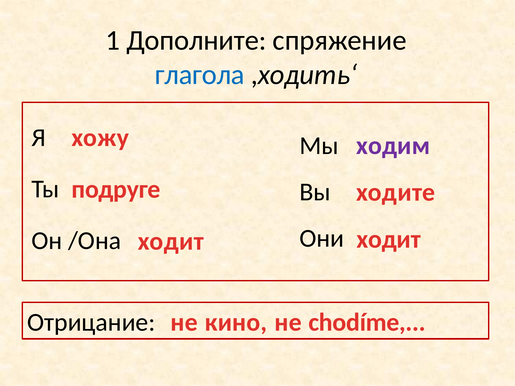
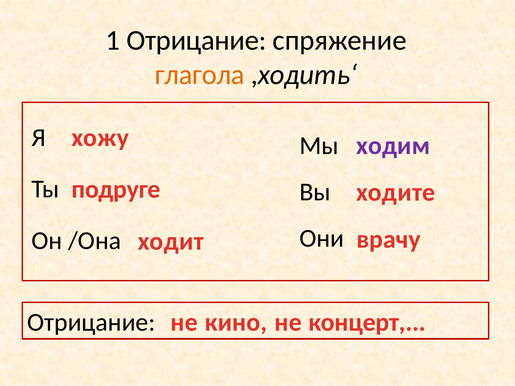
1 Дополните: Дополните -> Отрицание (196, 40)
глагола colour: blue -> orange (200, 75)
ходит: ходит -> врачу (389, 239)
chodíme: chodíme -> концерт (367, 322)
